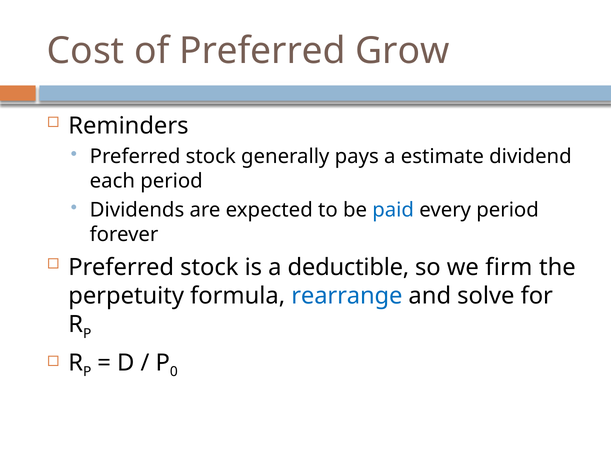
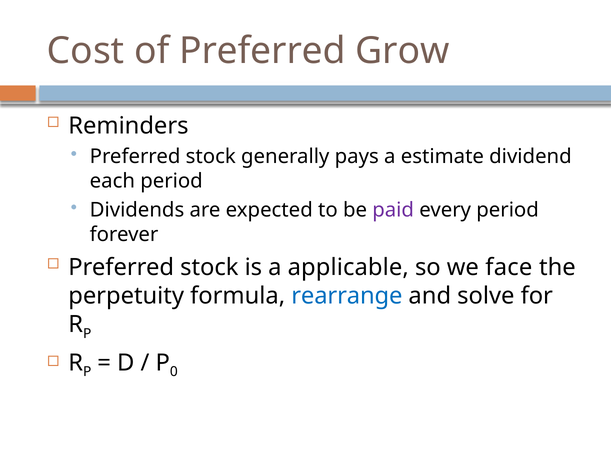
paid colour: blue -> purple (393, 210)
deductible: deductible -> applicable (348, 267)
firm: firm -> face (509, 267)
